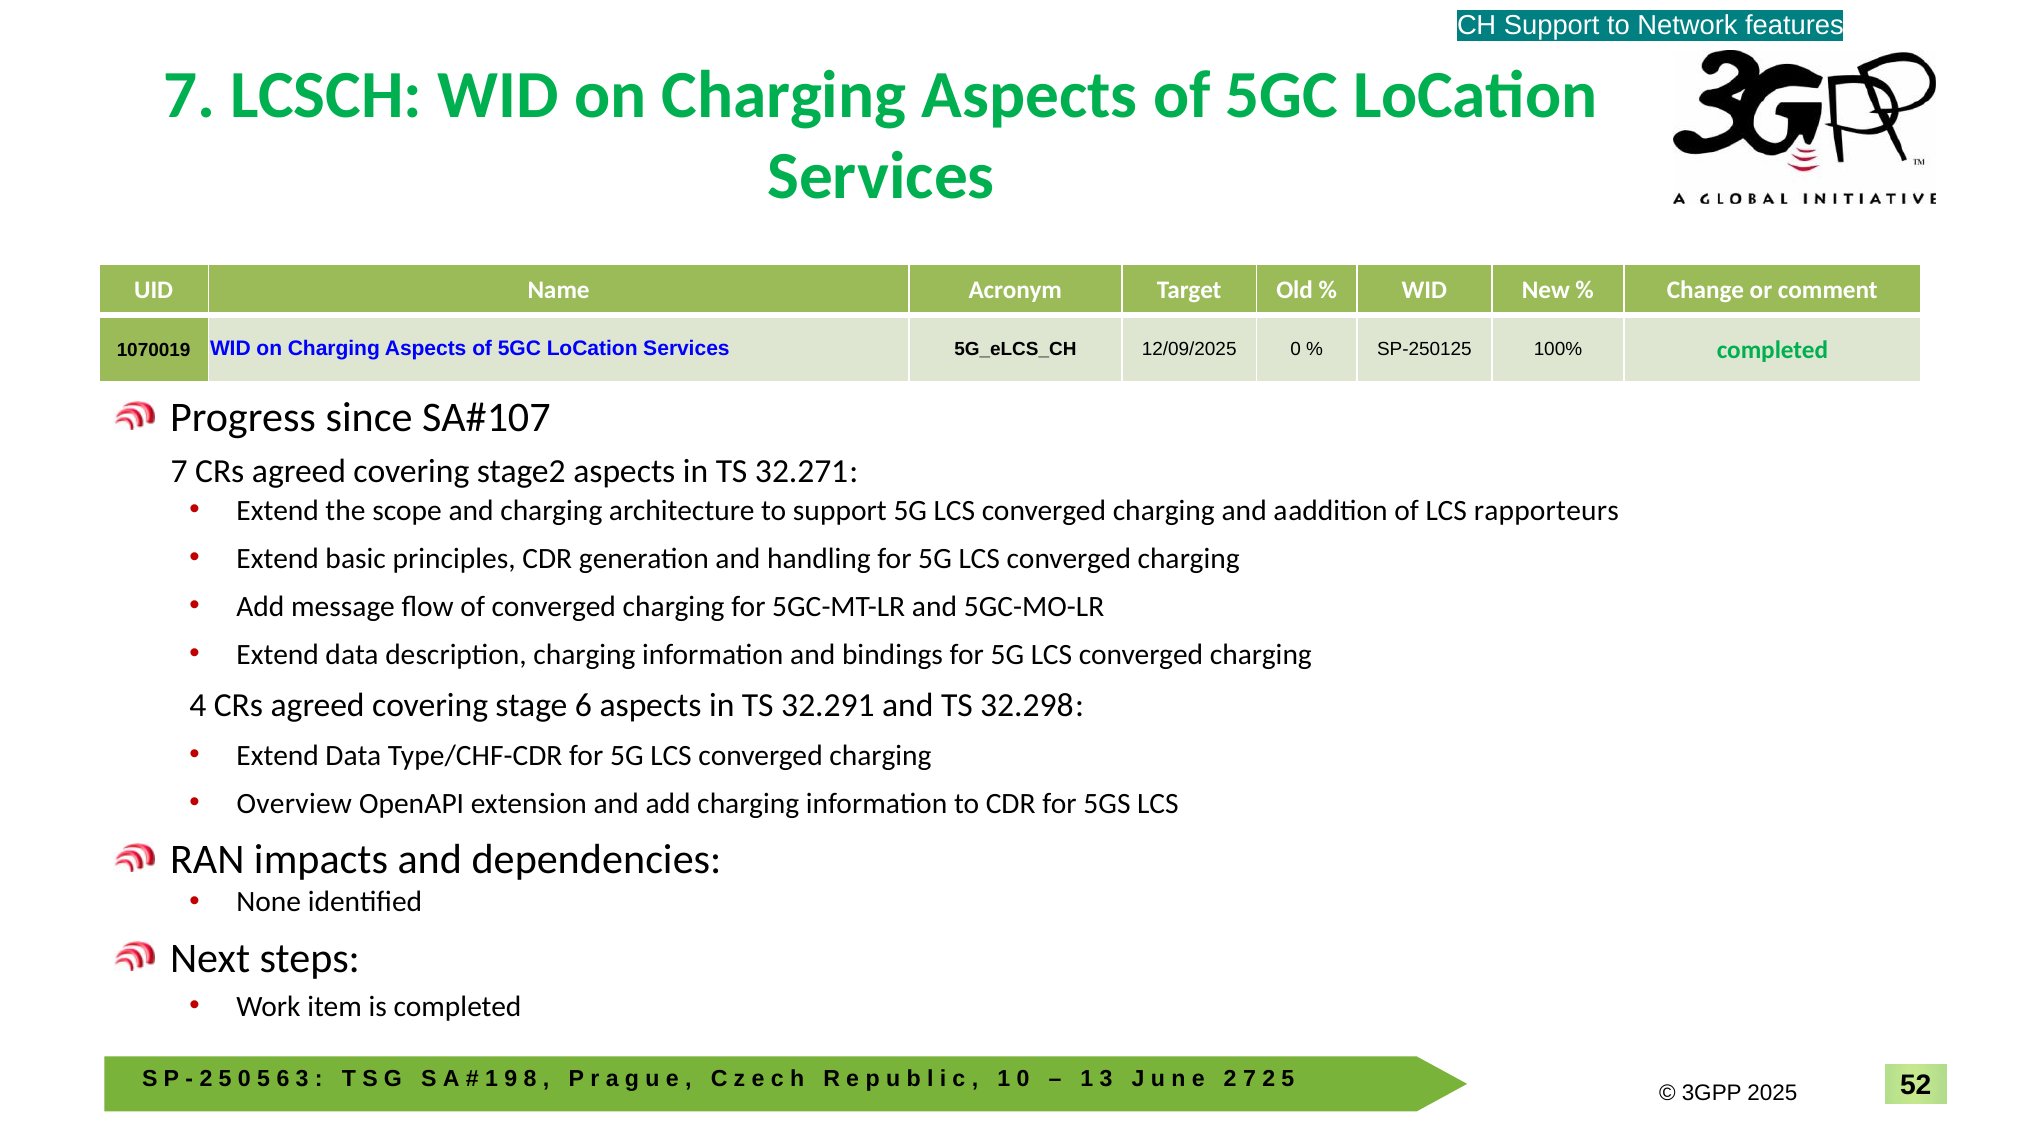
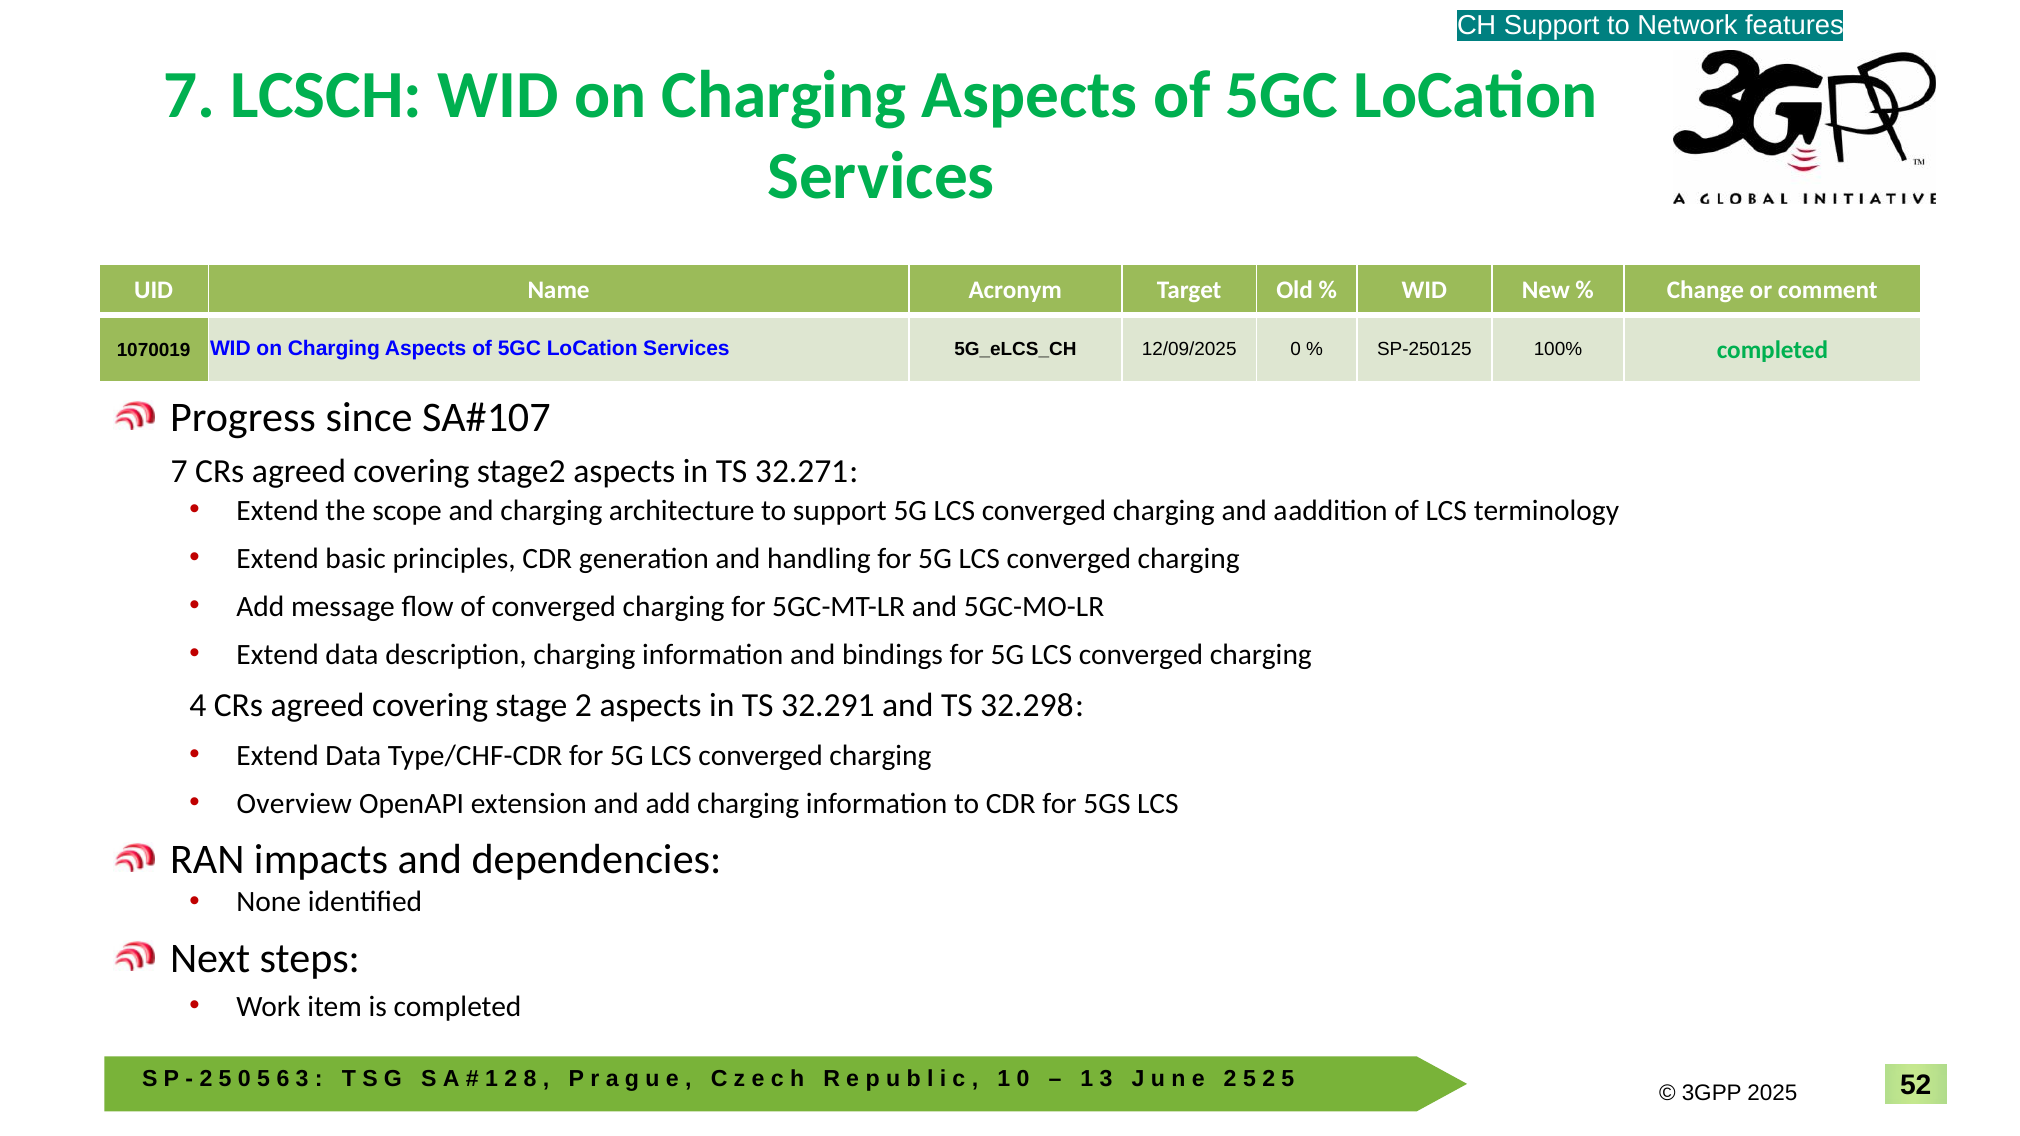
rapporteurs: rapporteurs -> terminology (1546, 511)
stage 6: 6 -> 2 (583, 705)
9: 9 -> 2 (511, 1079)
7: 7 -> 5 (1250, 1079)
